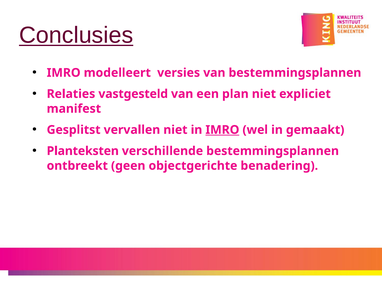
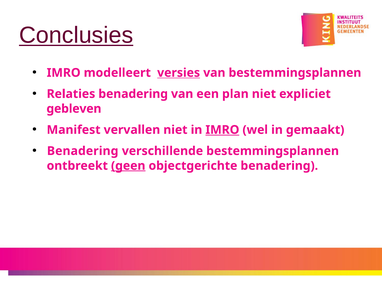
versies underline: none -> present (179, 73)
Relaties vastgesteld: vastgesteld -> benadering (133, 94)
manifest: manifest -> gebleven (74, 109)
Gesplitst: Gesplitst -> Manifest (74, 130)
Planteksten: Planteksten -> Benadering (83, 151)
geen underline: none -> present (128, 166)
